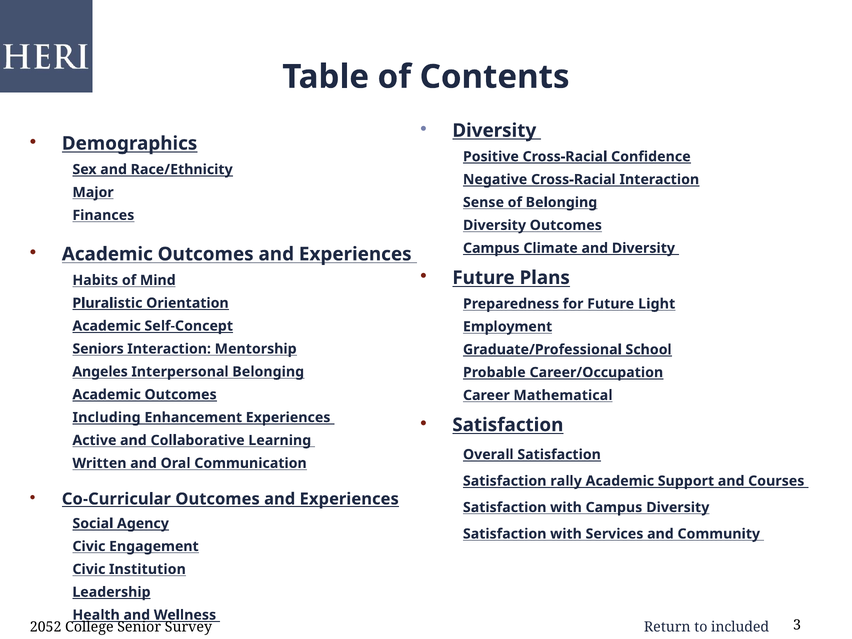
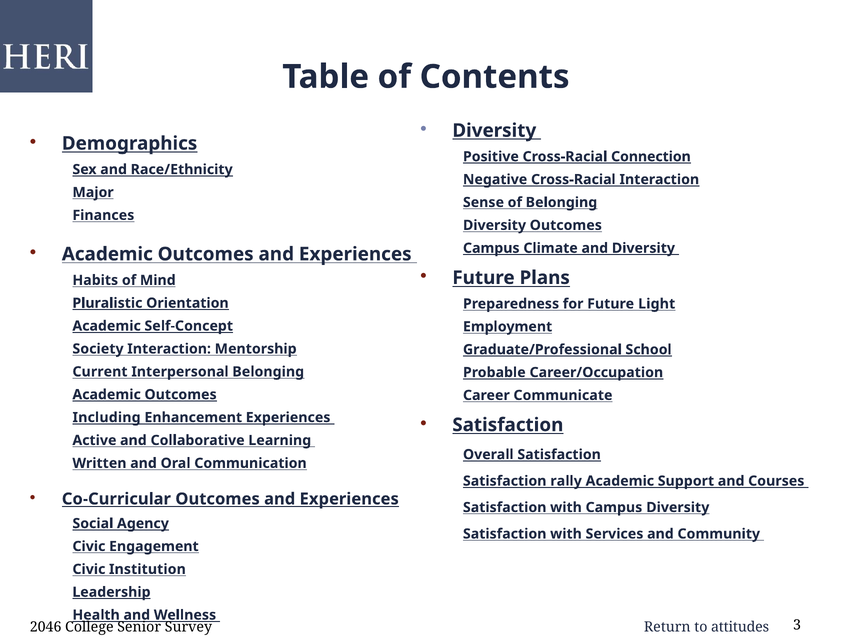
Confidence: Confidence -> Connection (651, 157)
Seniors: Seniors -> Society (98, 349)
Angeles: Angeles -> Current (100, 372)
Mathematical: Mathematical -> Communicate (563, 395)
2052: 2052 -> 2046 (46, 627)
included: included -> attitudes (740, 627)
